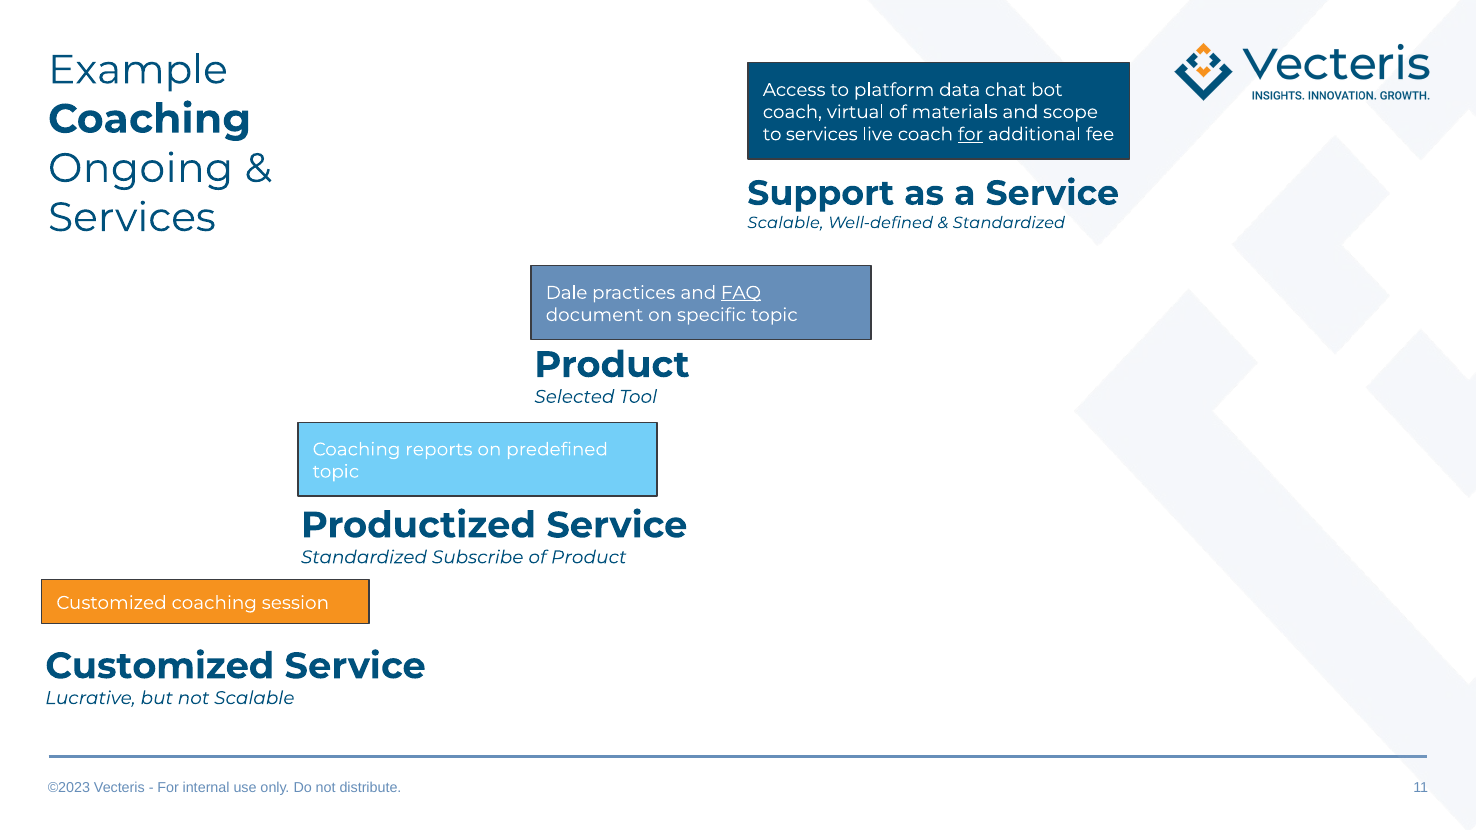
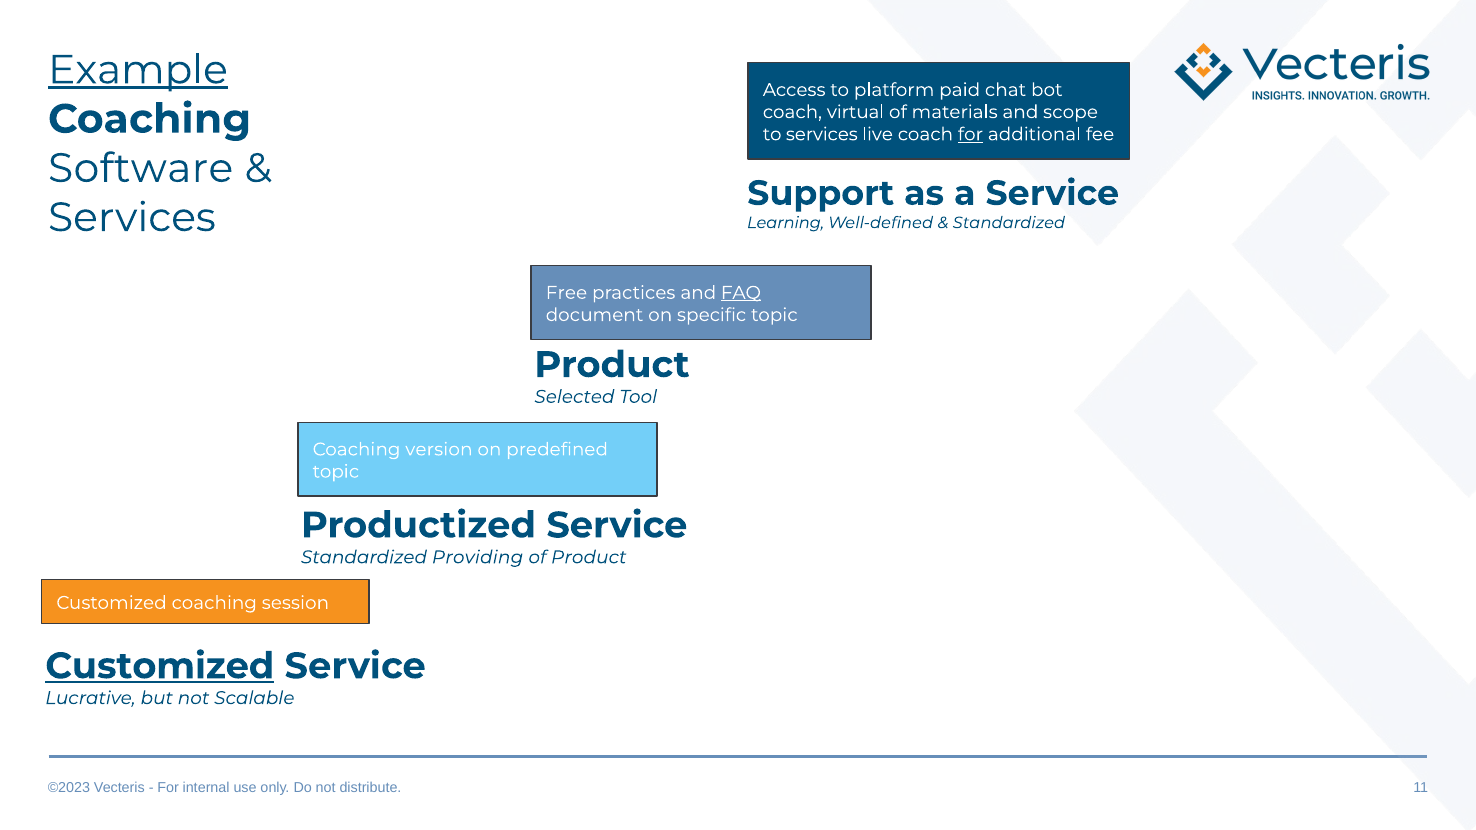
Example underline: none -> present (138, 70)
data: data -> paid (960, 90)
Ongoing: Ongoing -> Software (141, 168)
Scalable: Scalable -> Learning (786, 223)
Dale: Dale -> Free (566, 293)
reports: reports -> version (439, 450)
Subscribe: Subscribe -> Providing (478, 557)
Customized underline: none -> present (160, 666)
